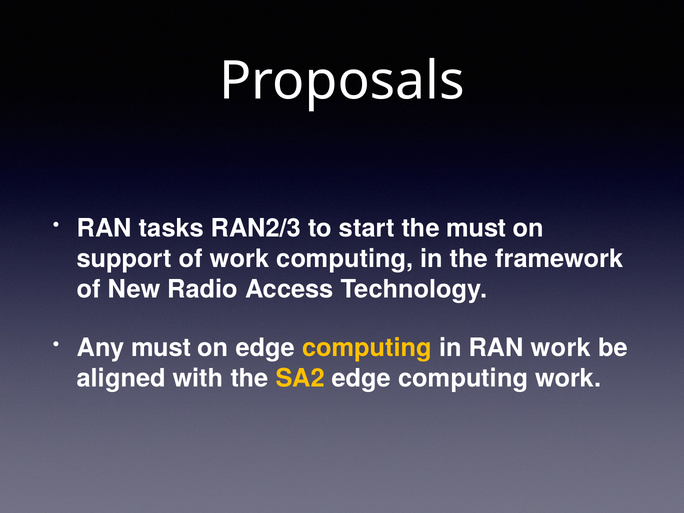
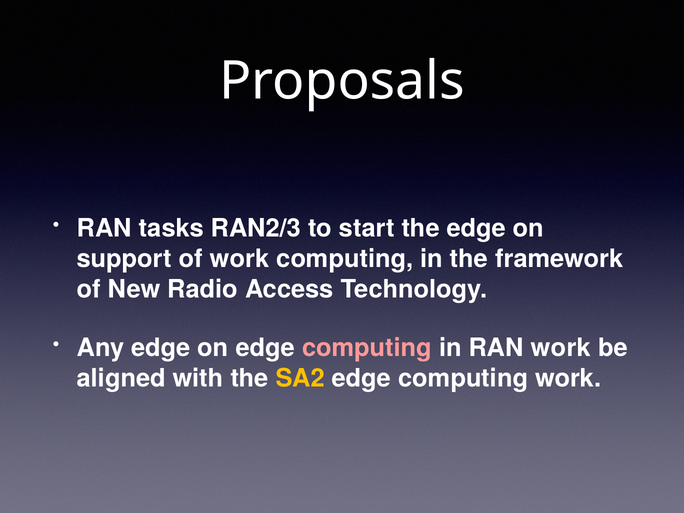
the must: must -> edge (476, 228)
Any must: must -> edge (161, 348)
computing colour: yellow -> pink (367, 348)
